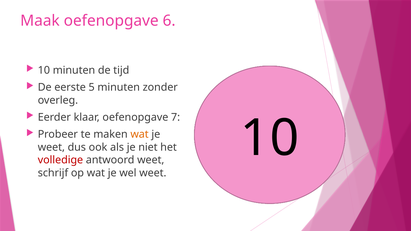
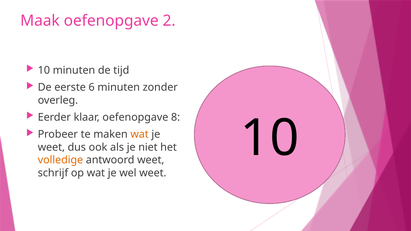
6: 6 -> 2 (169, 21)
5: 5 -> 6 (92, 87)
7: 7 -> 8 (176, 117)
volledige colour: red -> orange (60, 160)
